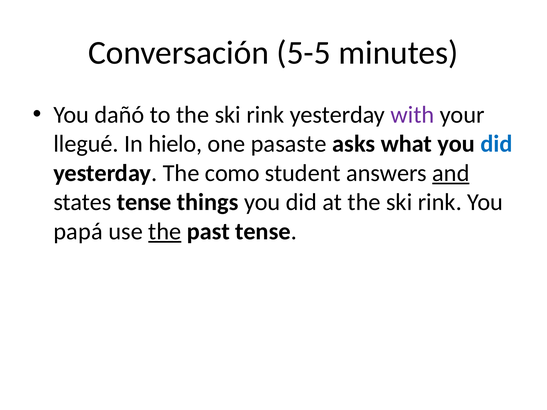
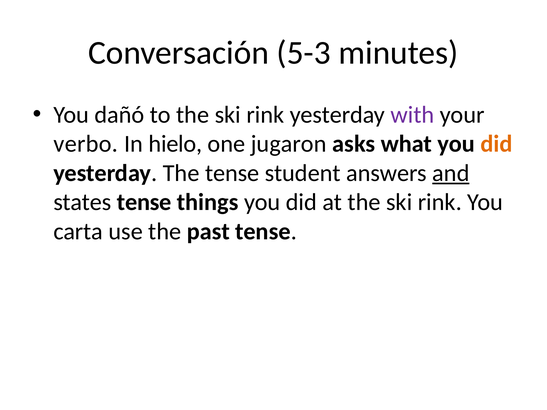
5-5: 5-5 -> 5-3 (304, 53)
llegué: llegué -> verbo (86, 144)
pasaste: pasaste -> jugaron (289, 144)
did colour: blue -> orange (496, 144)
The como: como -> tense (232, 173)
papá: papá -> carta (78, 231)
the underline: present -> none (165, 231)
